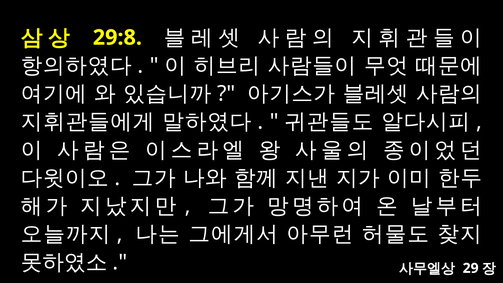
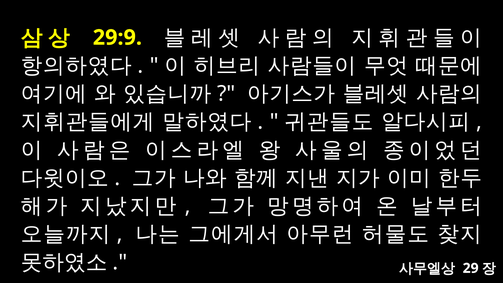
29:8: 29:8 -> 29:9 (117, 38)
